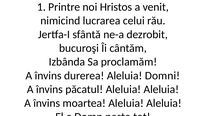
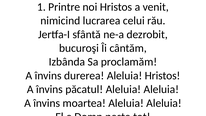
Aleluia Domni: Domni -> Hristos (163, 76)
